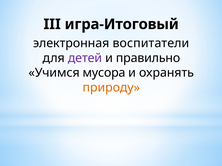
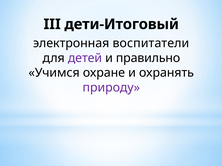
игра-Итоговый: игра-Итоговый -> дети-Итоговый (122, 24)
мусора: мусора -> охране (104, 73)
природу colour: orange -> purple (111, 88)
